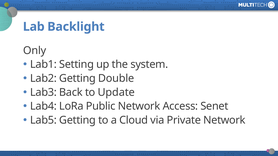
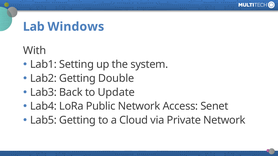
Backlight: Backlight -> Windows (76, 27)
Only: Only -> With (35, 51)
